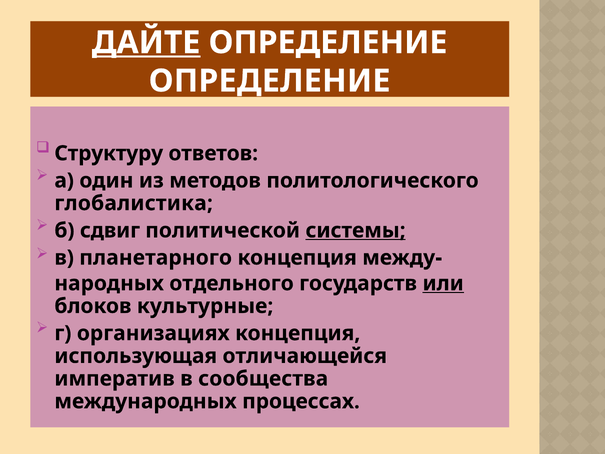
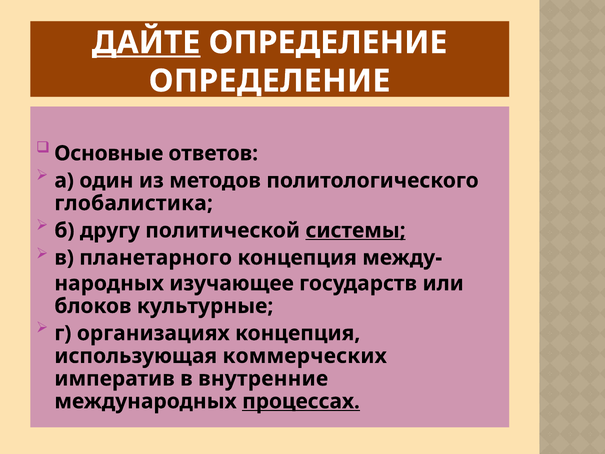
Структуру: Структуру -> Основные (109, 153)
сдвиг: сдвиг -> другу (110, 230)
отдельного: отдельного -> изучающее (232, 283)
или underline: present -> none (443, 283)
отличающейся: отличающейся -> коммерческих (305, 356)
сообщества: сообщества -> внутренние (263, 378)
процессах underline: none -> present (301, 401)
